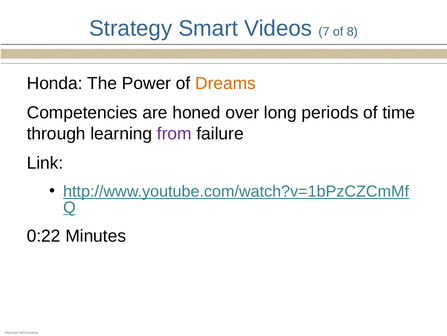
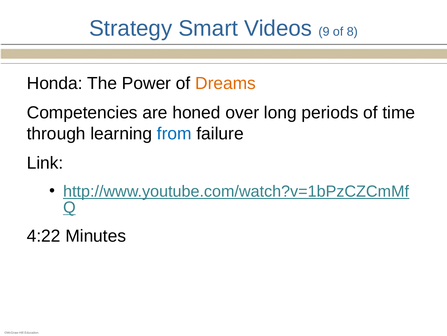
7: 7 -> 9 (324, 32)
from colour: purple -> blue (174, 133)
0:22: 0:22 -> 4:22 (44, 236)
